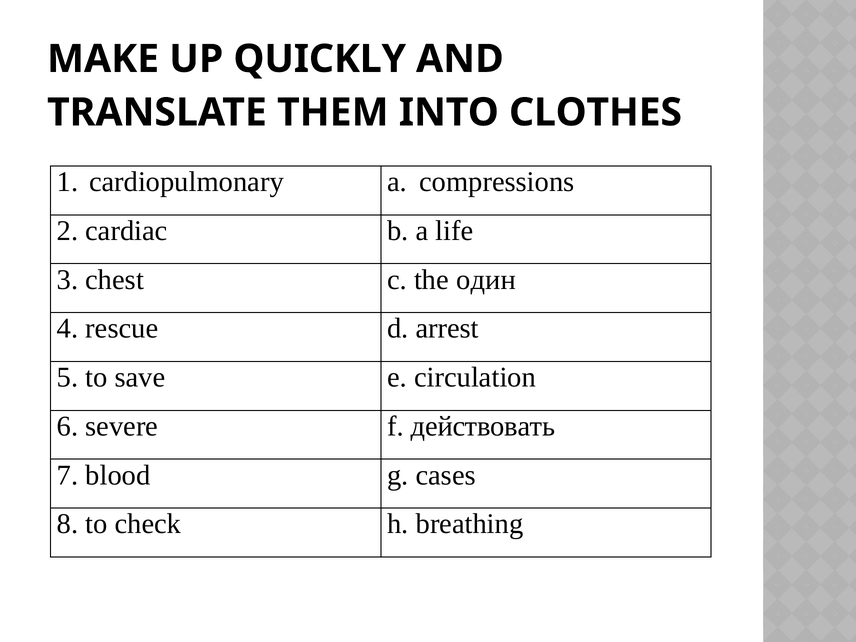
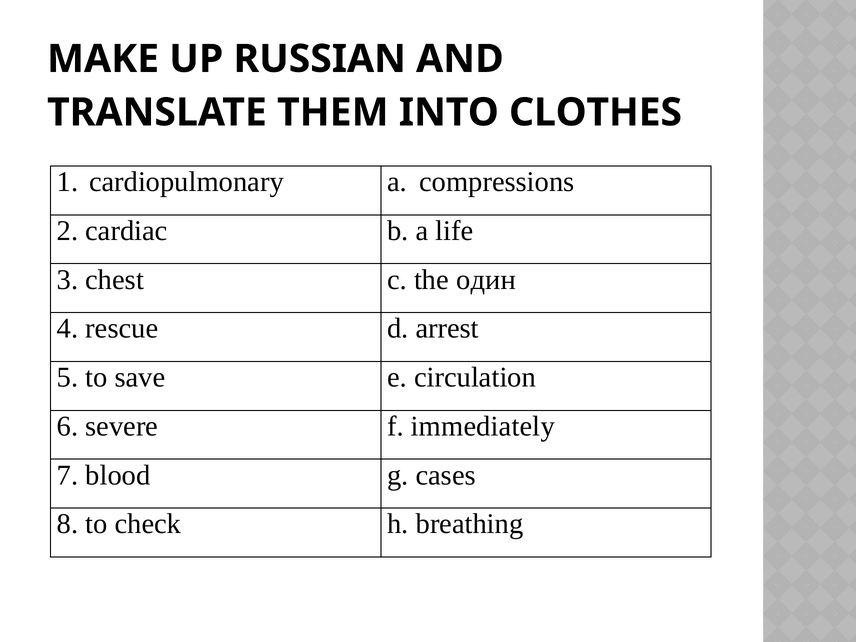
QUICKLY: QUICKLY -> RUSSIAN (320, 59)
действовать: действовать -> immediately (483, 426)
